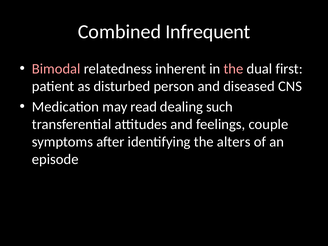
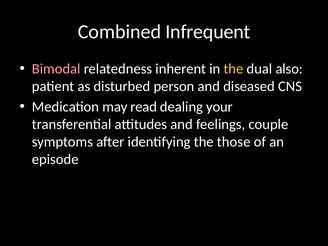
the colour: pink -> yellow (233, 69)
first: first -> also (289, 69)
such: such -> your (220, 107)
alters: alters -> those (234, 142)
